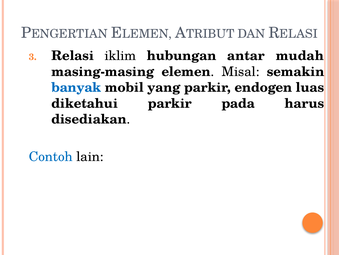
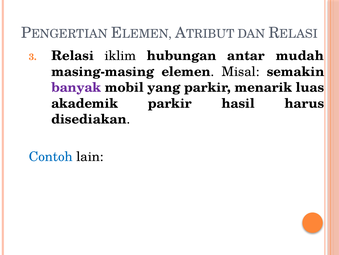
banyak colour: blue -> purple (76, 87)
endogen: endogen -> menarik (263, 87)
diketahui: diketahui -> akademik (85, 103)
pada: pada -> hasil (238, 103)
